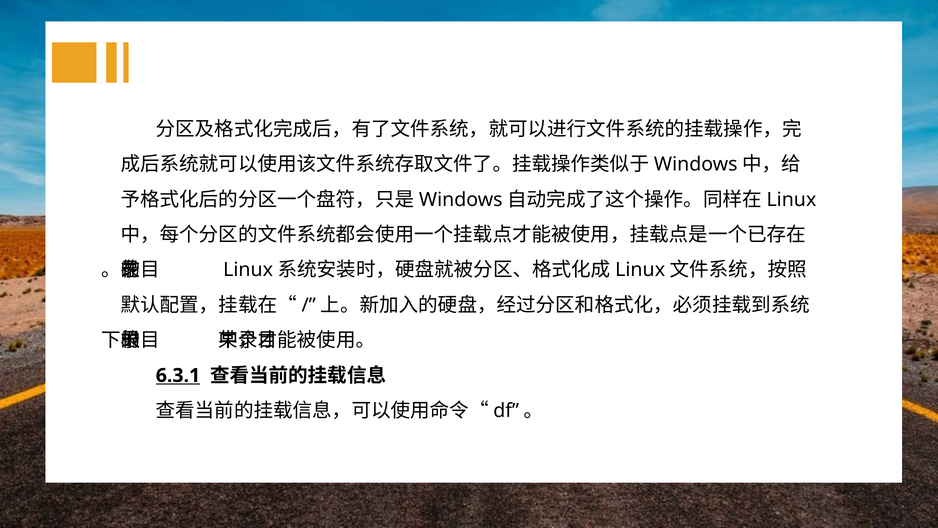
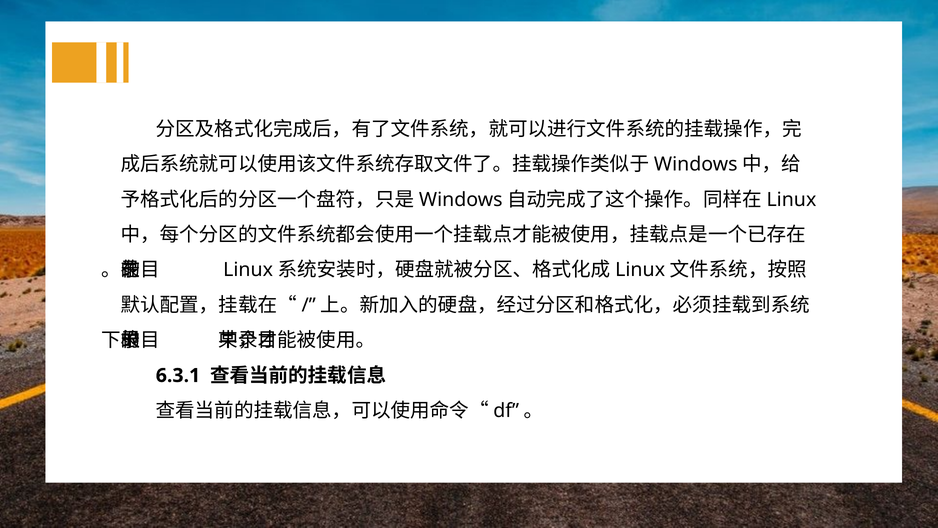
6.3.1 underline: present -> none (178, 375)
